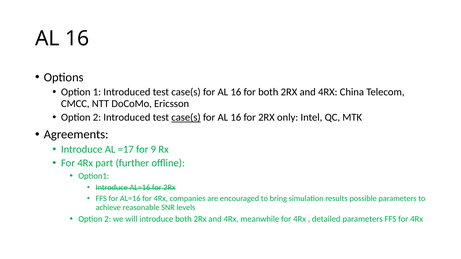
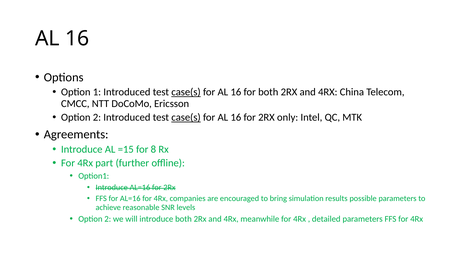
case(s underline: none -> present (186, 92)
=17: =17 -> =15 (126, 150)
9: 9 -> 8 (153, 150)
